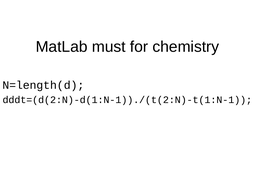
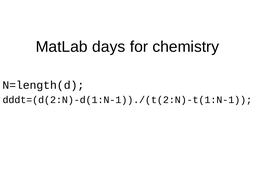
must: must -> days (109, 47)
